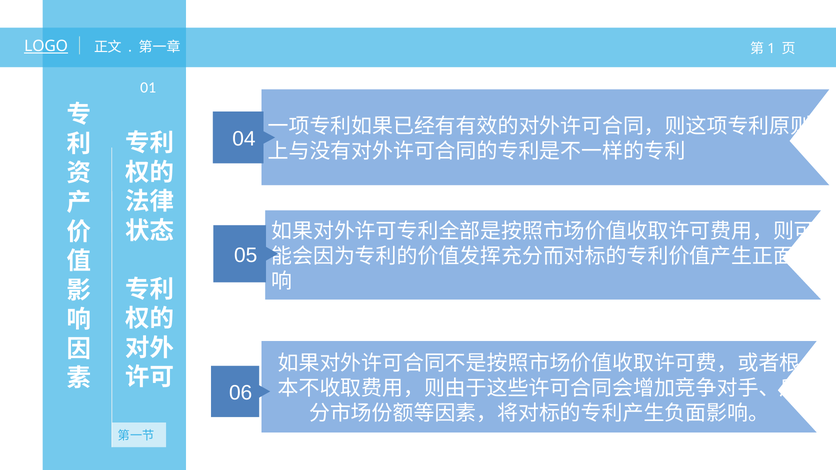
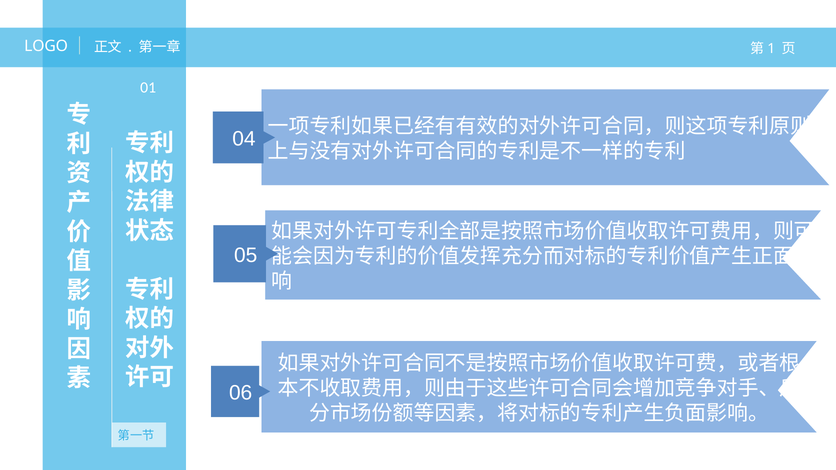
LOGO underline: present -> none (46, 46)
